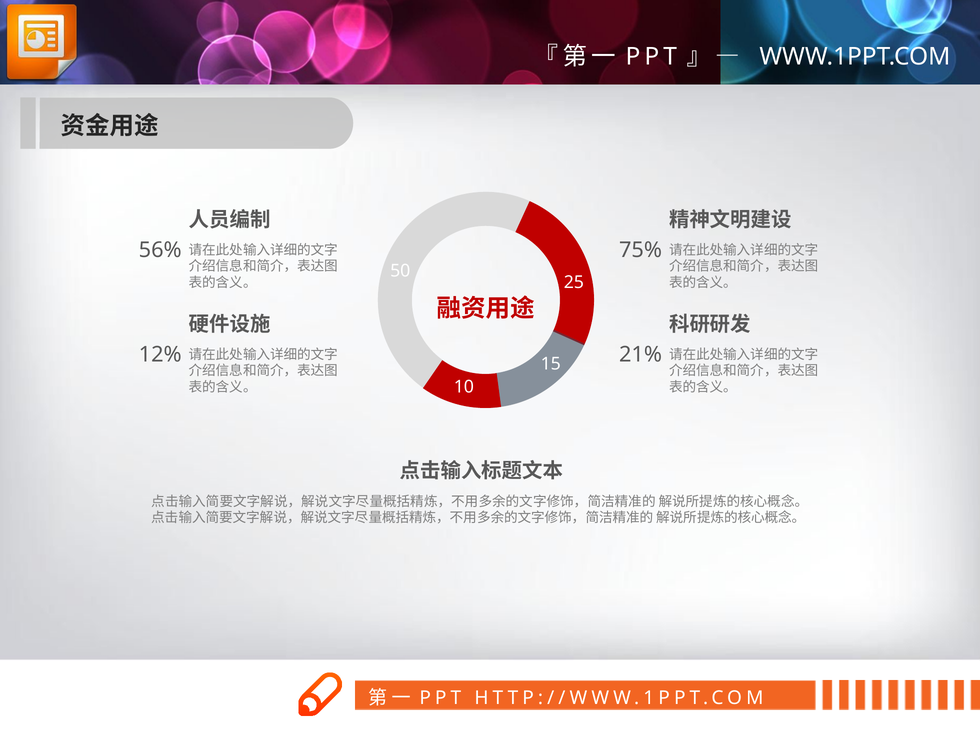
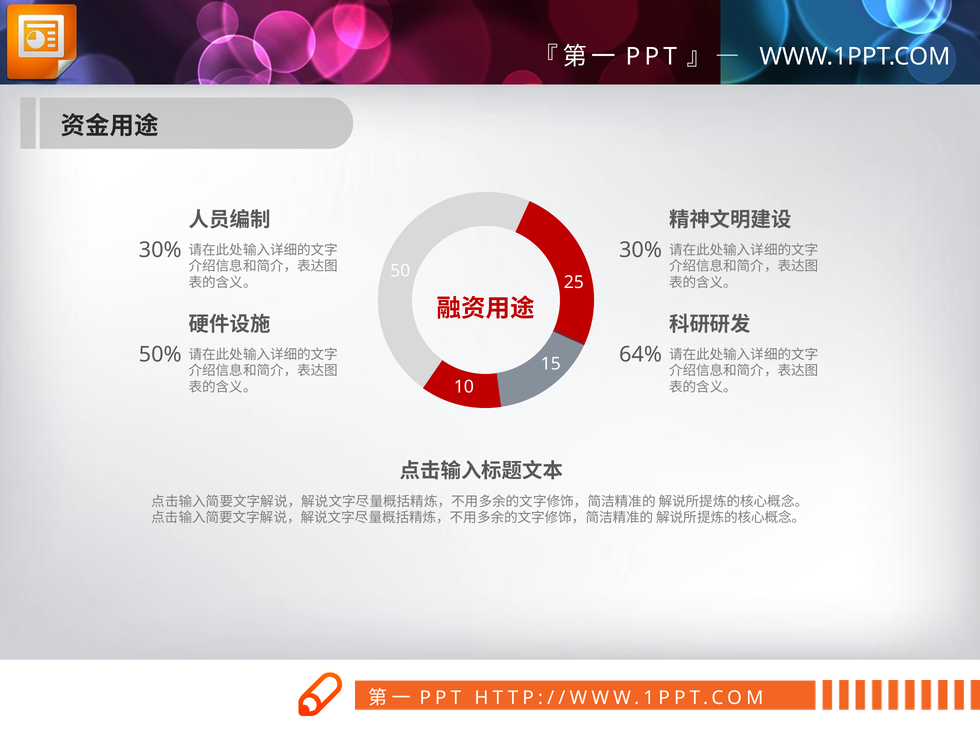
56%: 56% -> 30% (160, 250)
75%: 75% -> 30% (641, 250)
12%: 12% -> 50% (160, 354)
21%: 21% -> 64% (641, 354)
